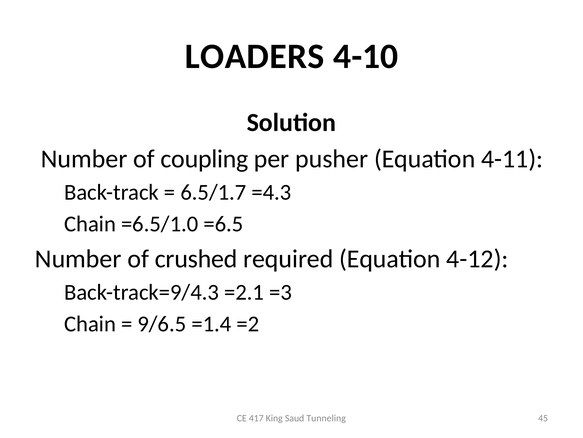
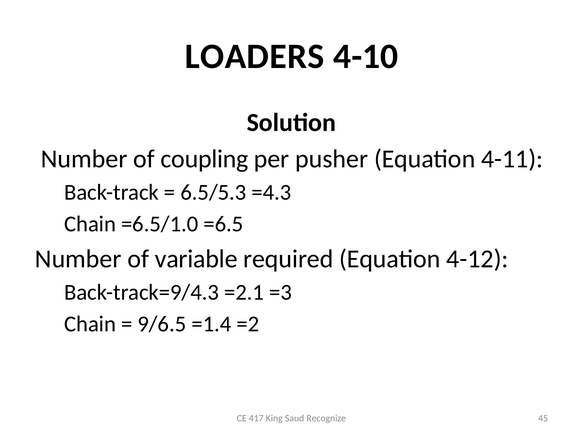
6.5/1.7: 6.5/1.7 -> 6.5/5.3 (213, 192)
crushed: crushed -> variable (196, 258)
Tunneling: Tunneling -> Recognize (326, 417)
